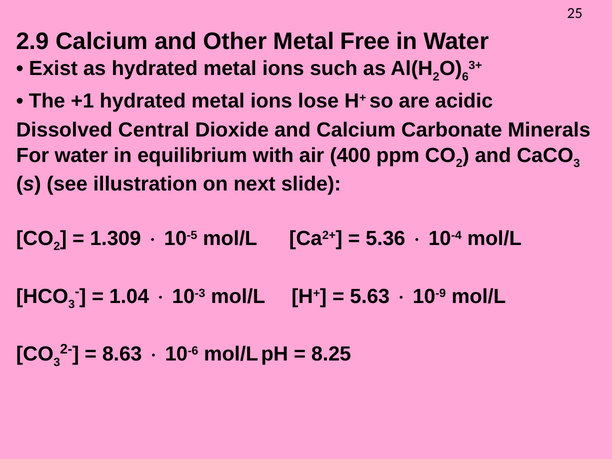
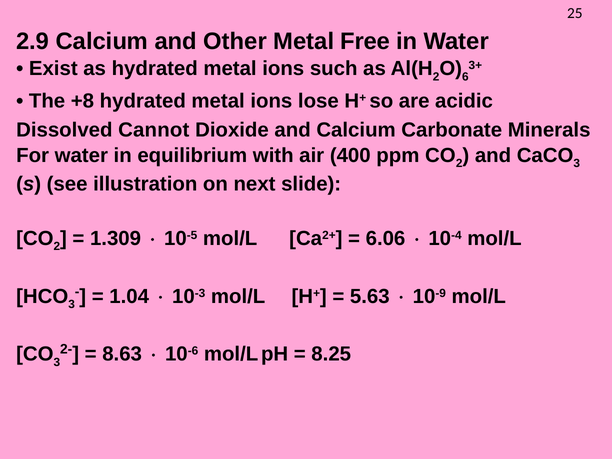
+1: +1 -> +8 (82, 101)
Central: Central -> Cannot (154, 130)
5.36: 5.36 -> 6.06 (386, 239)
